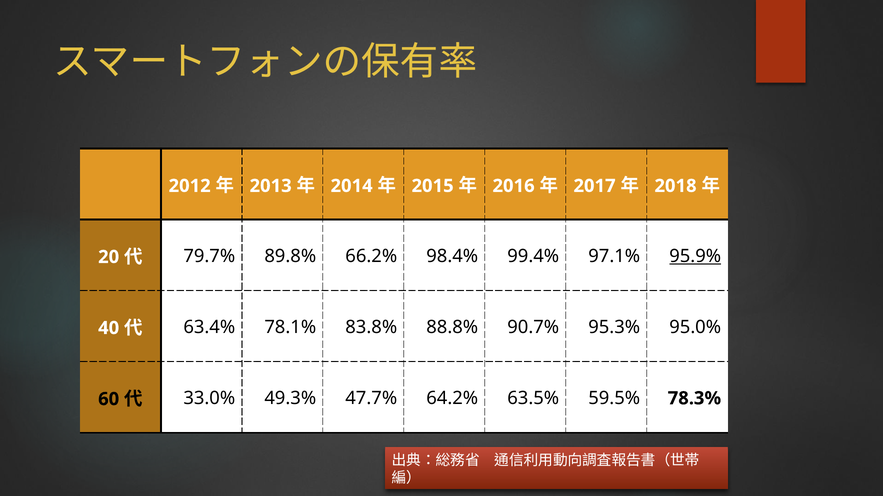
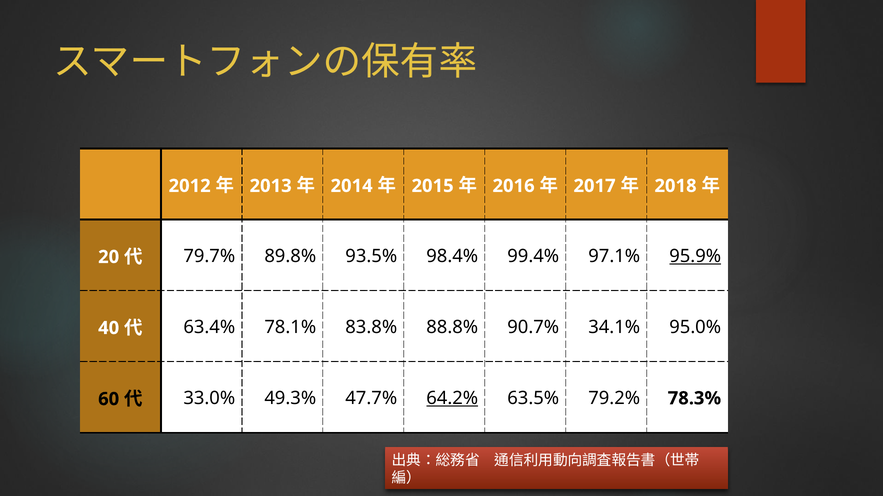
66.2%: 66.2% -> 93.5% (371, 257)
95.3%: 95.3% -> 34.1% (614, 328)
64.2% underline: none -> present (452, 399)
59.5%: 59.5% -> 79.2% (614, 399)
